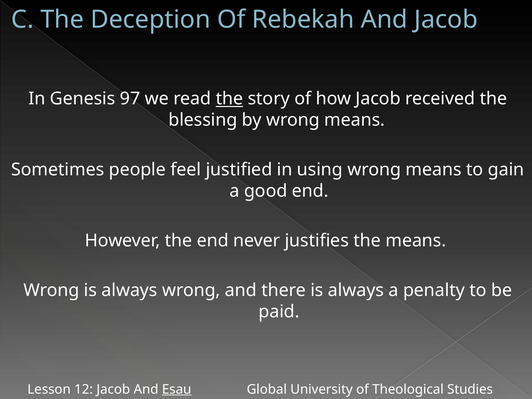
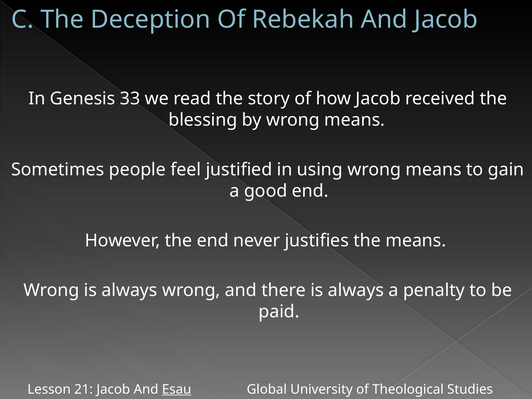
97: 97 -> 33 (130, 99)
the underline: present -> none (229, 99)
12: 12 -> 21 (84, 389)
